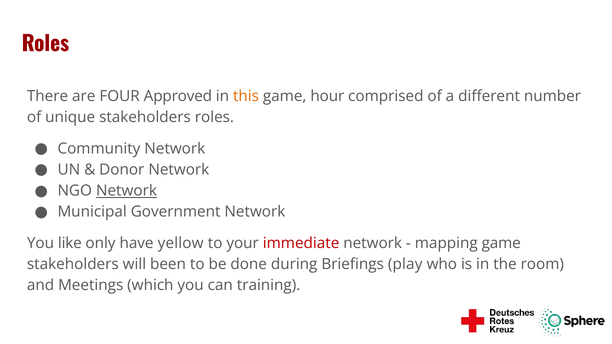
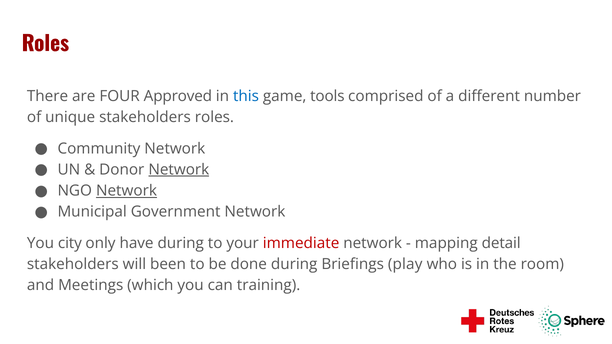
this colour: orange -> blue (246, 96)
hour: hour -> tools (327, 96)
Network underline: none -> present (179, 170)
like: like -> city (70, 243)
have yellow: yellow -> during (181, 243)
mapping game: game -> detail (501, 243)
